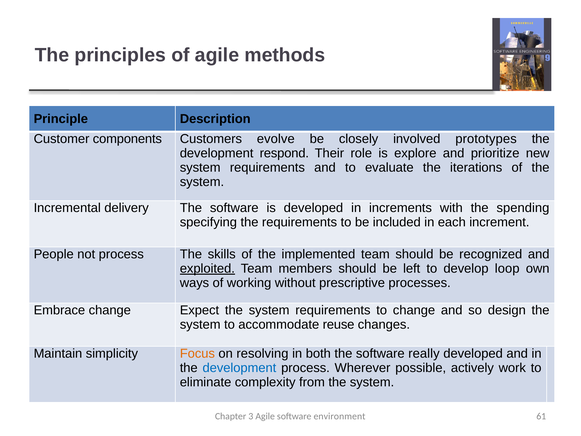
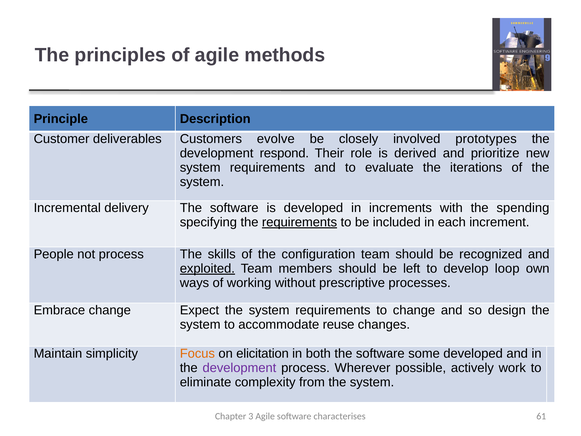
components: components -> deliverables (127, 139)
explore: explore -> derived (415, 153)
requirements underline: none -> present (300, 222)
implemented: implemented -> configuration (318, 254)
resolving: resolving -> elicitation (263, 353)
really: really -> some (424, 353)
development colour: blue -> purple (239, 368)
environment: environment -> characterises (340, 416)
